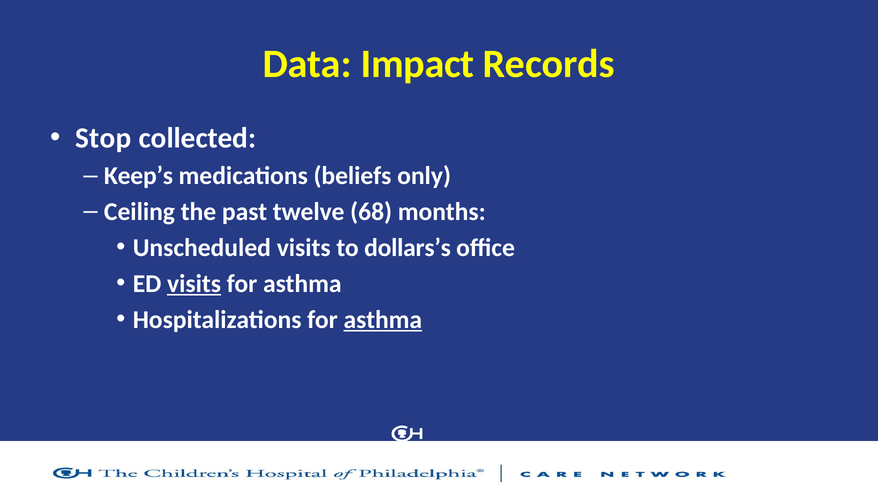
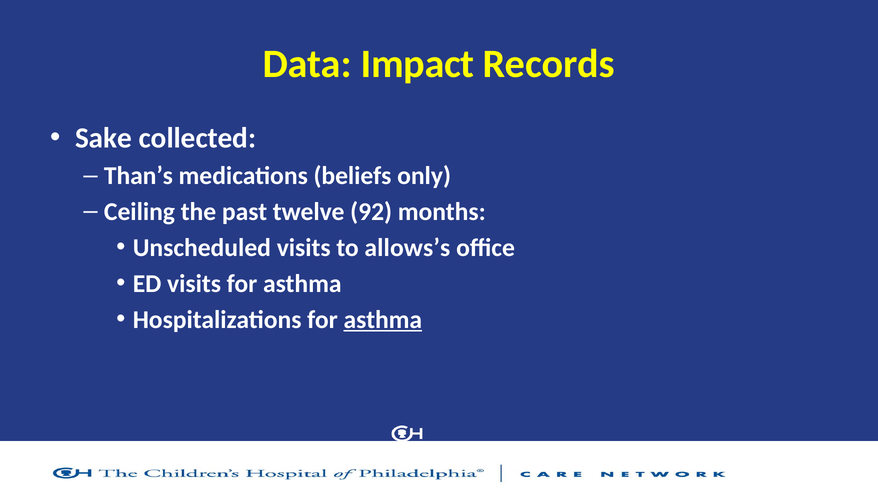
Stop: Stop -> Sake (104, 138)
Keep’s: Keep’s -> Than’s (138, 176)
68: 68 -> 92 (371, 212)
dollars’s: dollars’s -> allows’s (407, 248)
visits underline: present -> none (194, 284)
